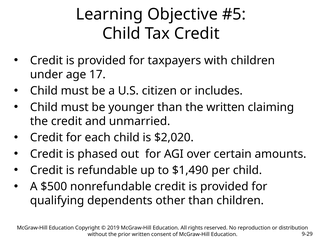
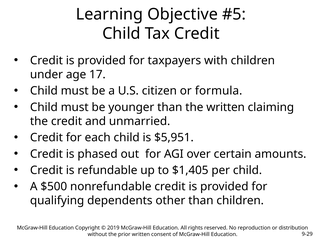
includes: includes -> formula (219, 91)
$2,020: $2,020 -> $5,951 (174, 137)
$1,490: $1,490 -> $1,405 (190, 170)
